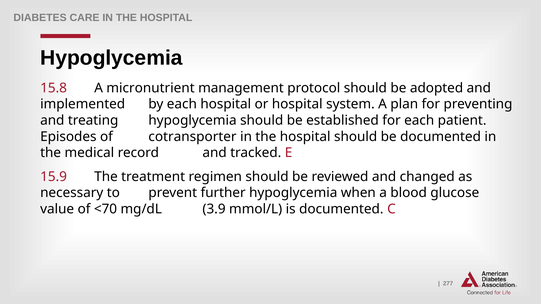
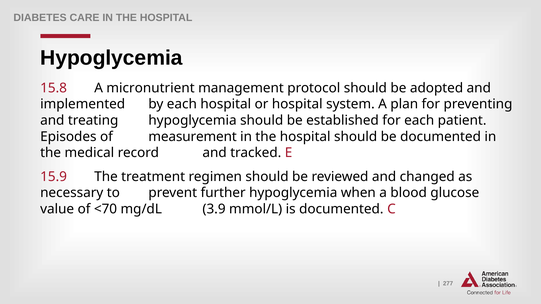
cotransporter: cotransporter -> measurement (193, 137)
